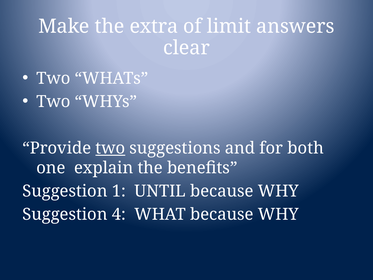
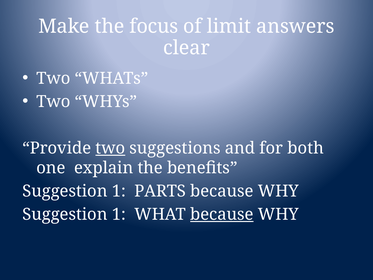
extra: extra -> focus (154, 26)
UNTIL: UNTIL -> PARTS (160, 191)
4: 4 -> 1 (119, 214)
because underline: none -> present (222, 214)
